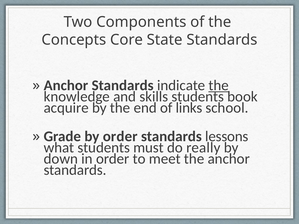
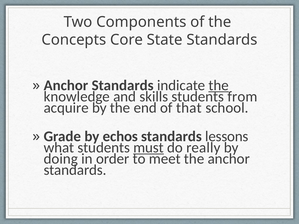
book: book -> from (242, 97)
links: links -> that (189, 108)
by order: order -> echos (120, 137)
must underline: none -> present (148, 148)
down: down -> doing (61, 159)
